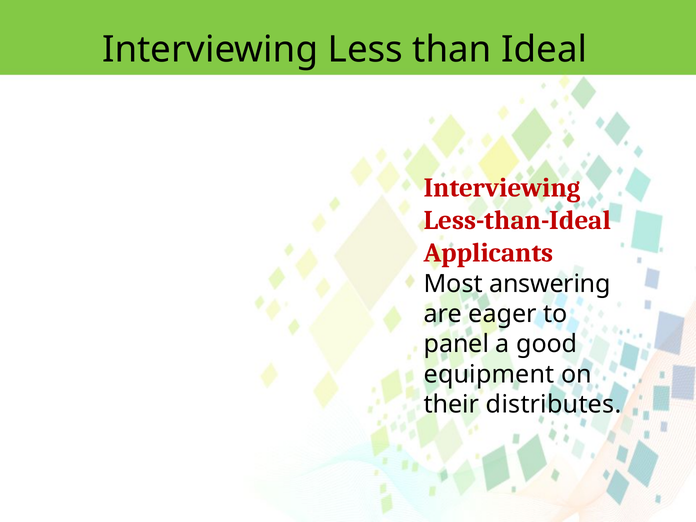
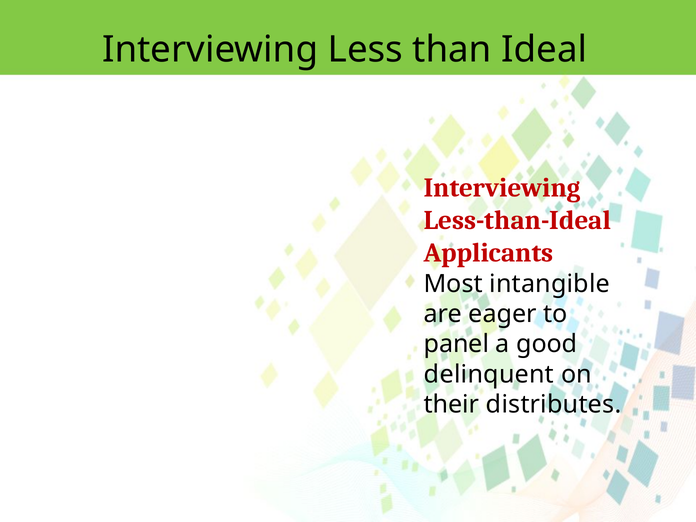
answering: answering -> intangible (550, 284)
equipment: equipment -> delinquent (489, 374)
